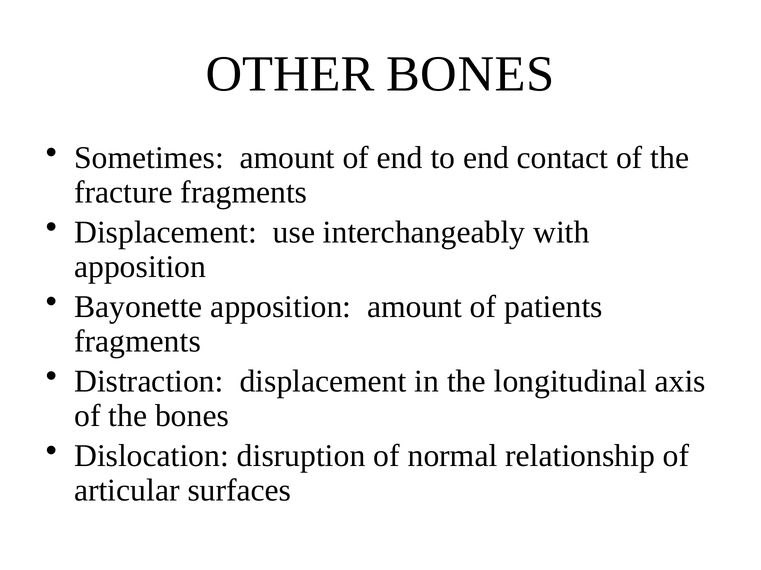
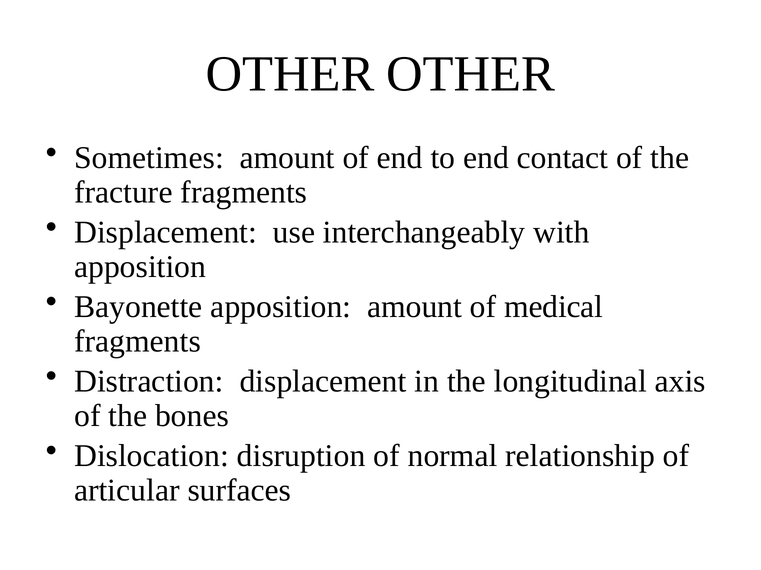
OTHER BONES: BONES -> OTHER (471, 74)
patients: patients -> medical (554, 307)
